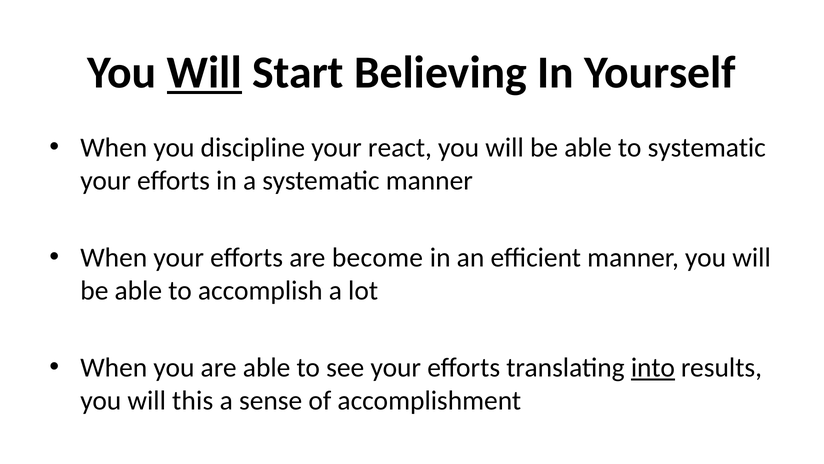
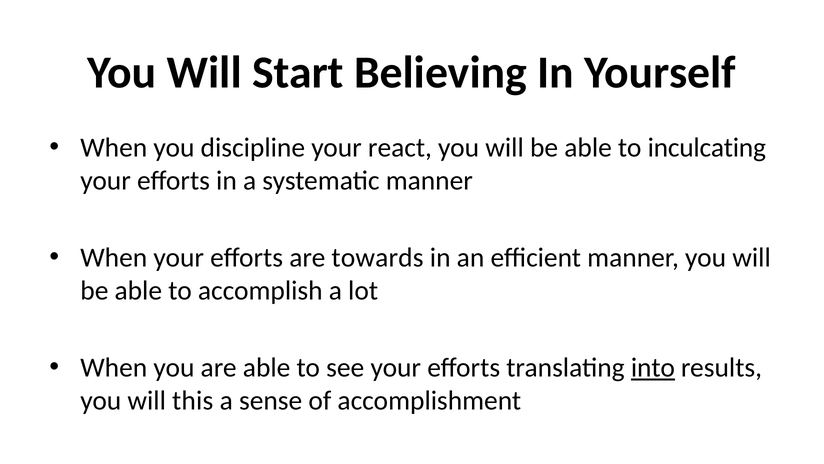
Will underline: present -> none (204, 73)
to systematic: systematic -> inculcating (707, 148)
become: become -> towards (377, 257)
